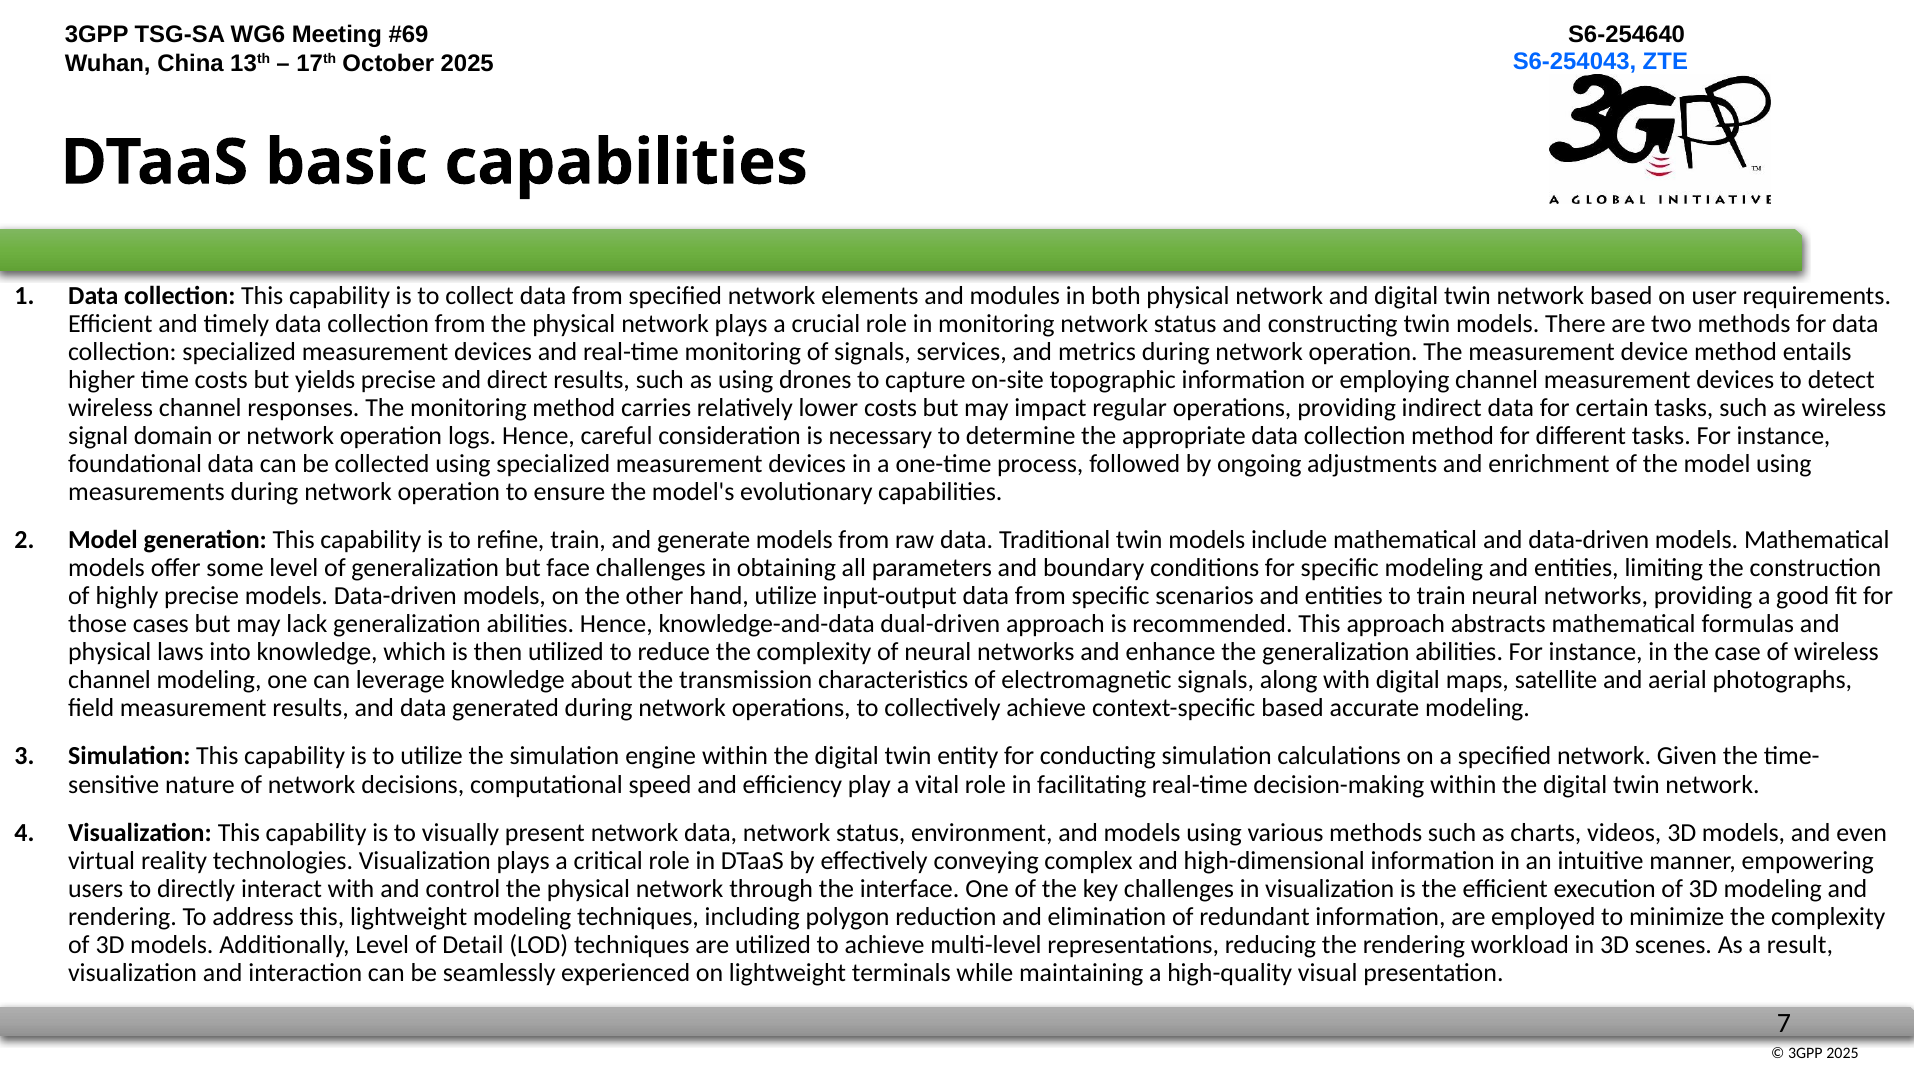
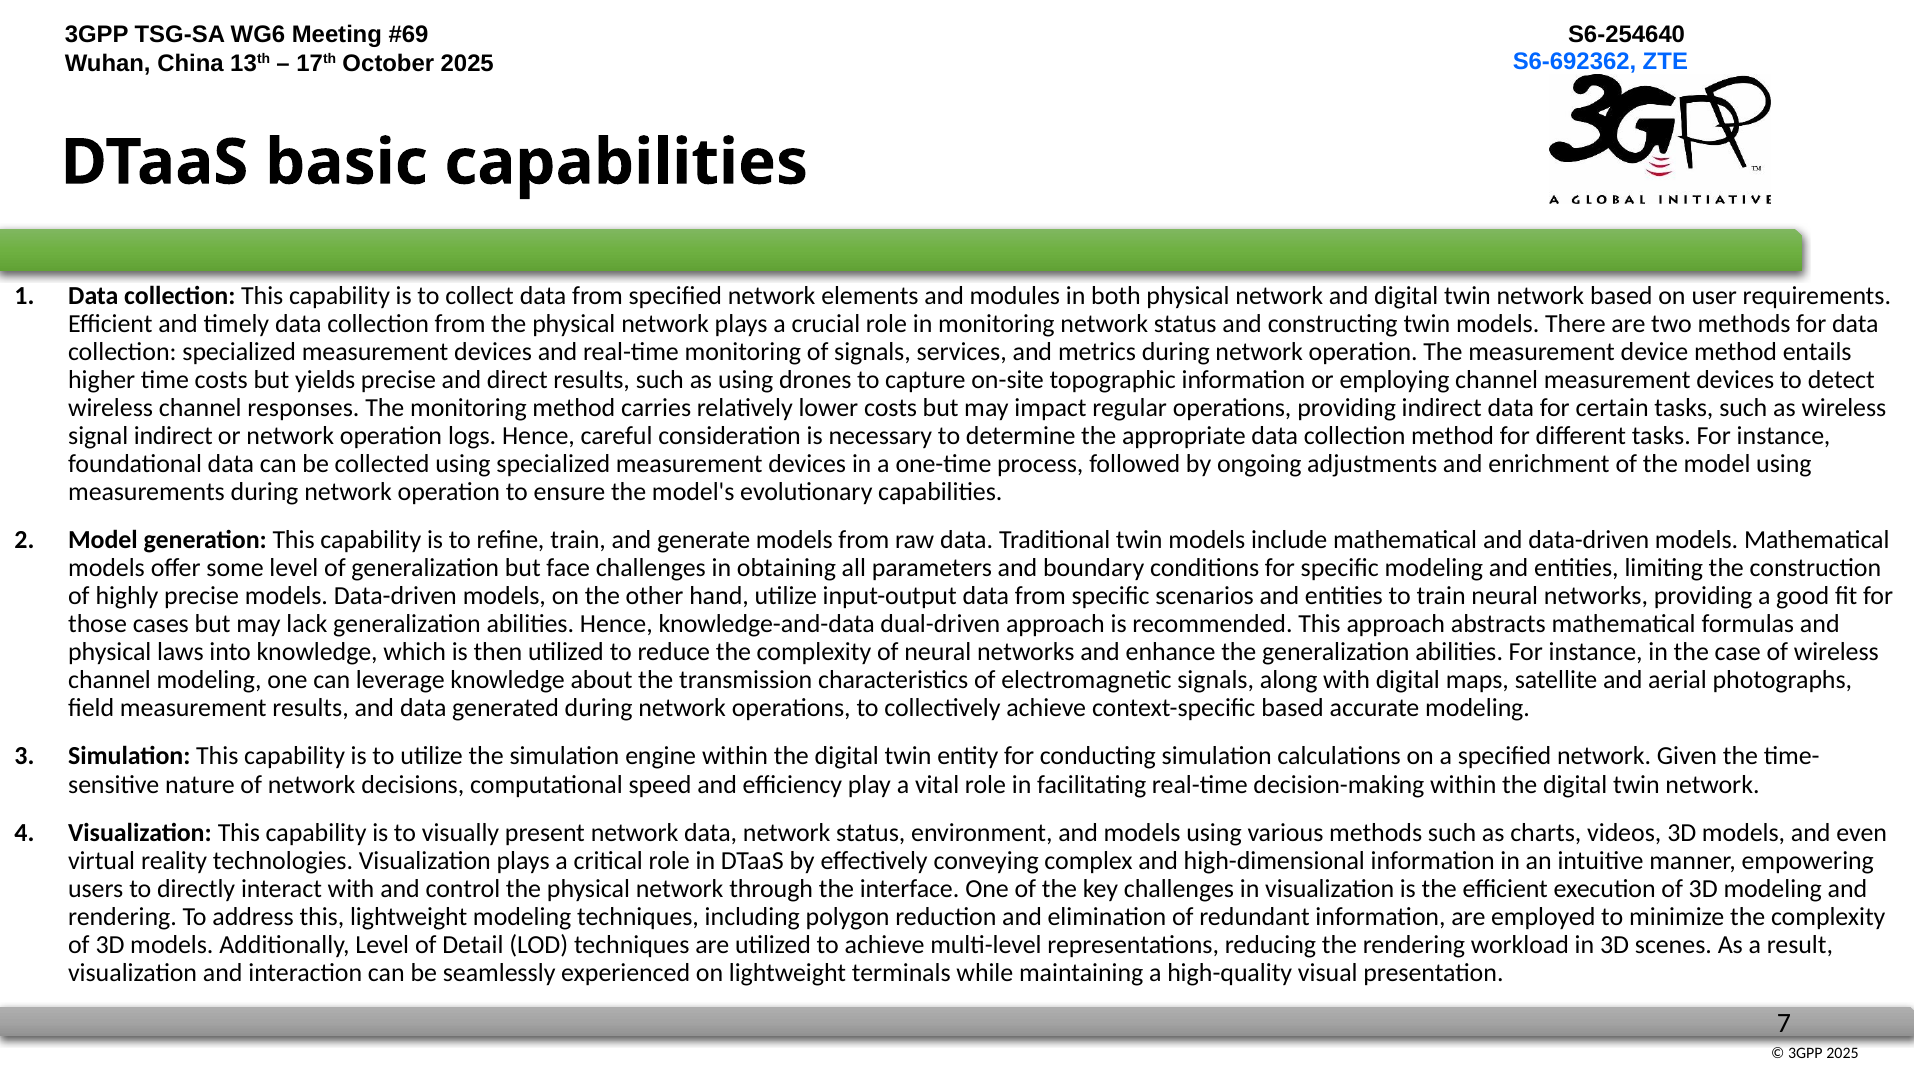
S6-254043: S6-254043 -> S6-692362 (1575, 62)
signal domain: domain -> indirect (173, 436)
